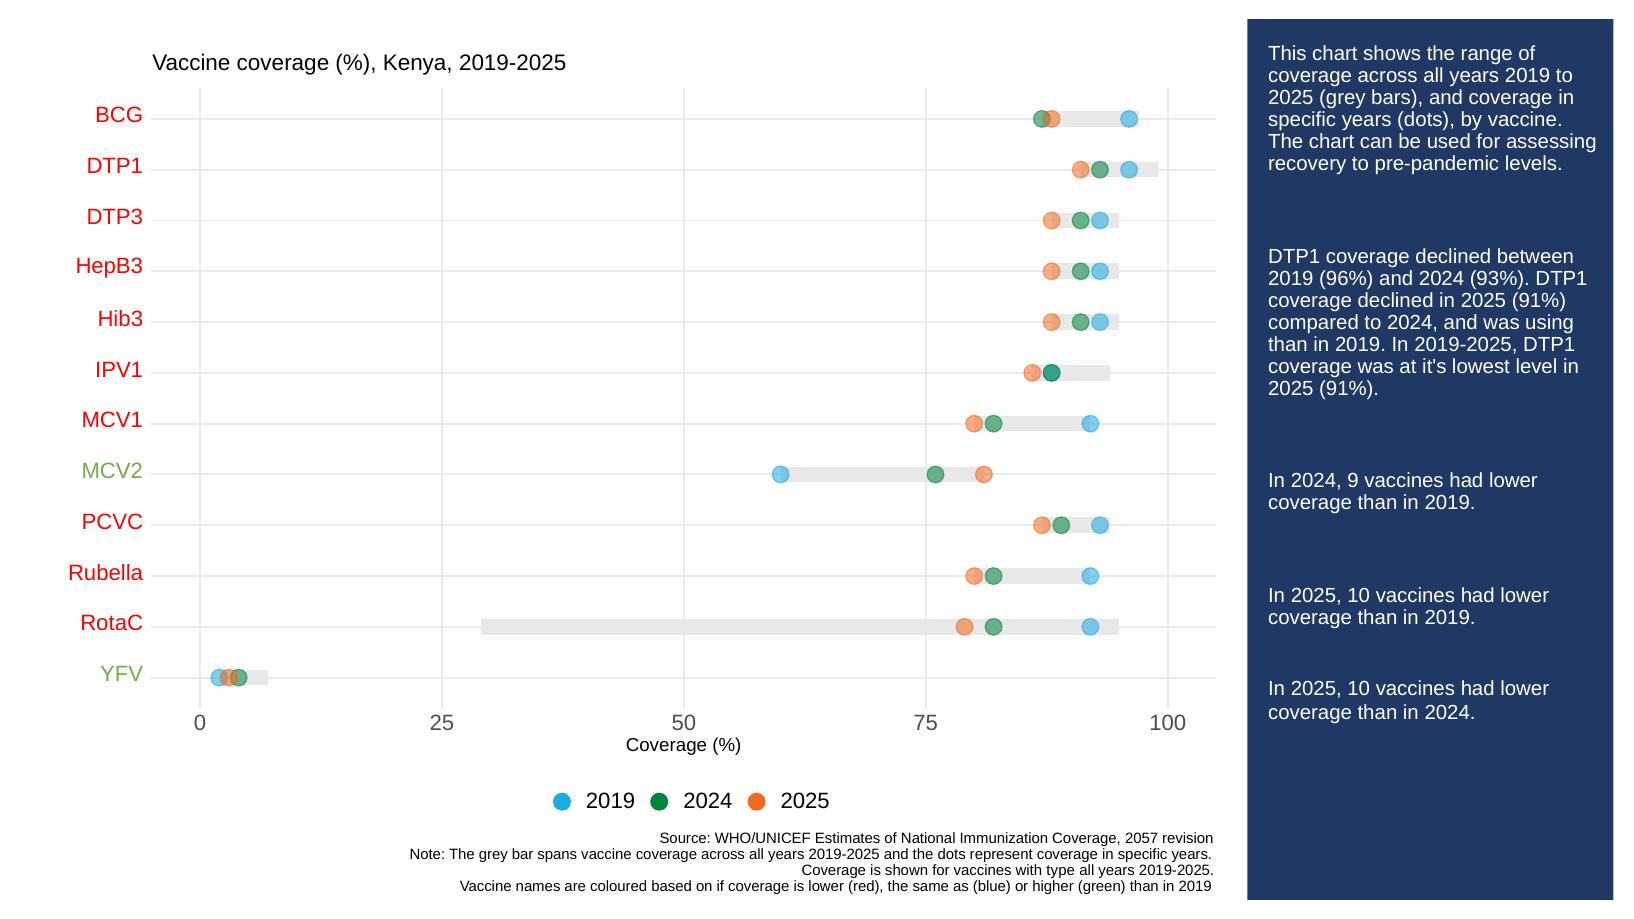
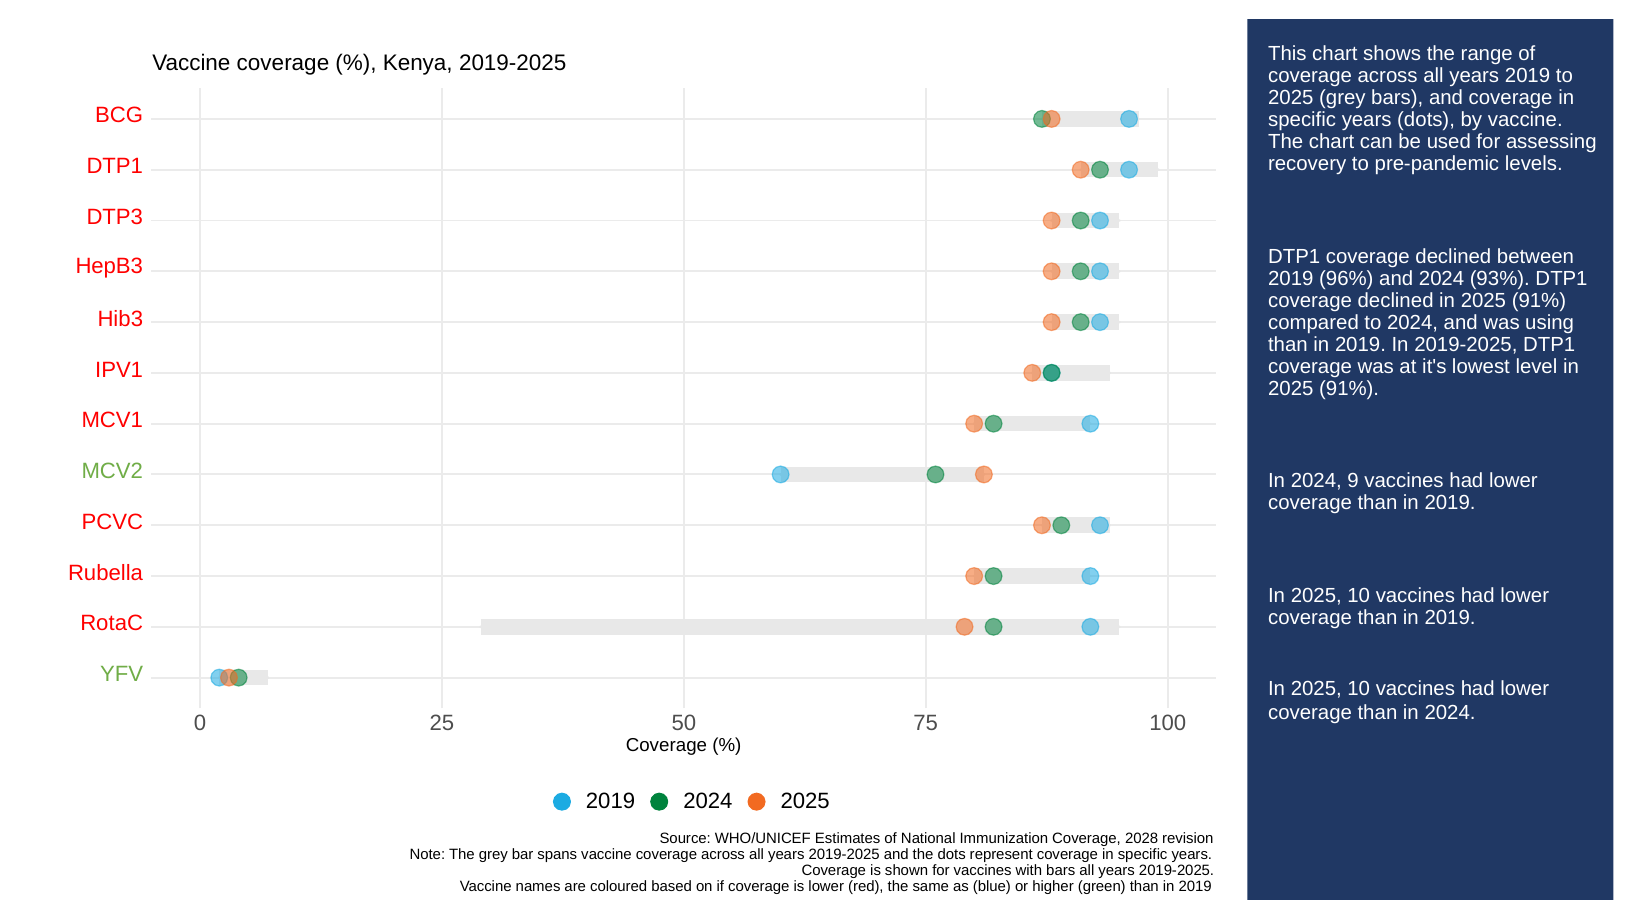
2057: 2057 -> 2028 (1142, 838)
with type: type -> bars (1061, 871)
